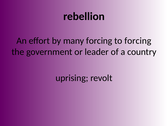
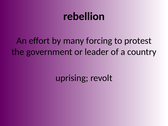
to forcing: forcing -> protest (138, 41)
